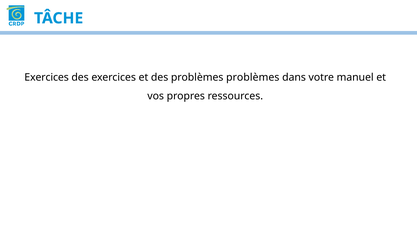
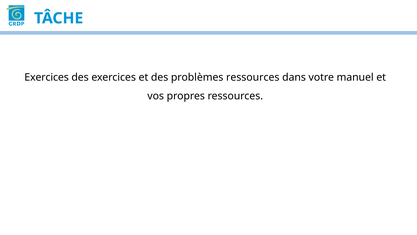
problèmes problèmes: problèmes -> ressources (253, 77)
